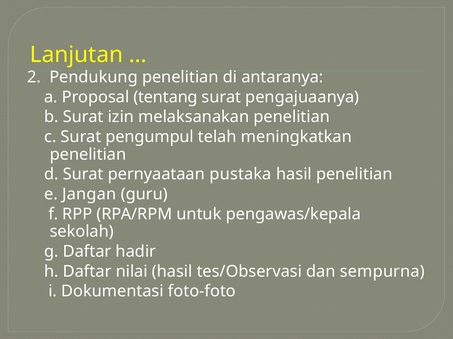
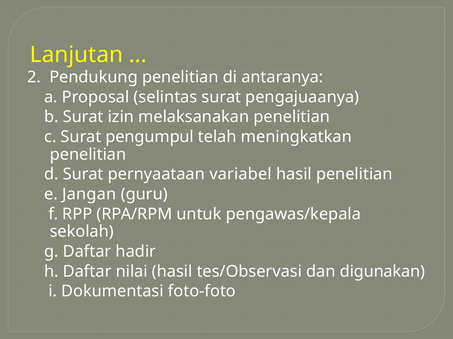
tentang: tentang -> selintas (165, 97)
pustaka: pustaka -> variabel (241, 175)
sempurna: sempurna -> digunakan (382, 272)
